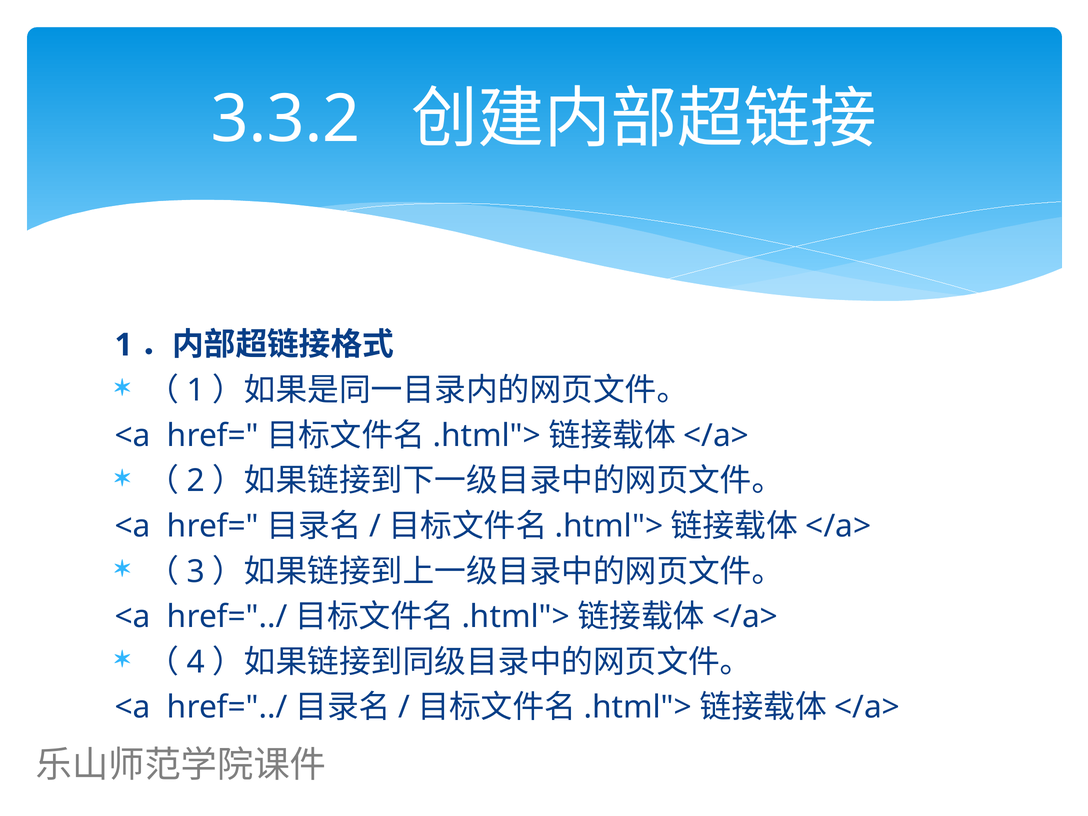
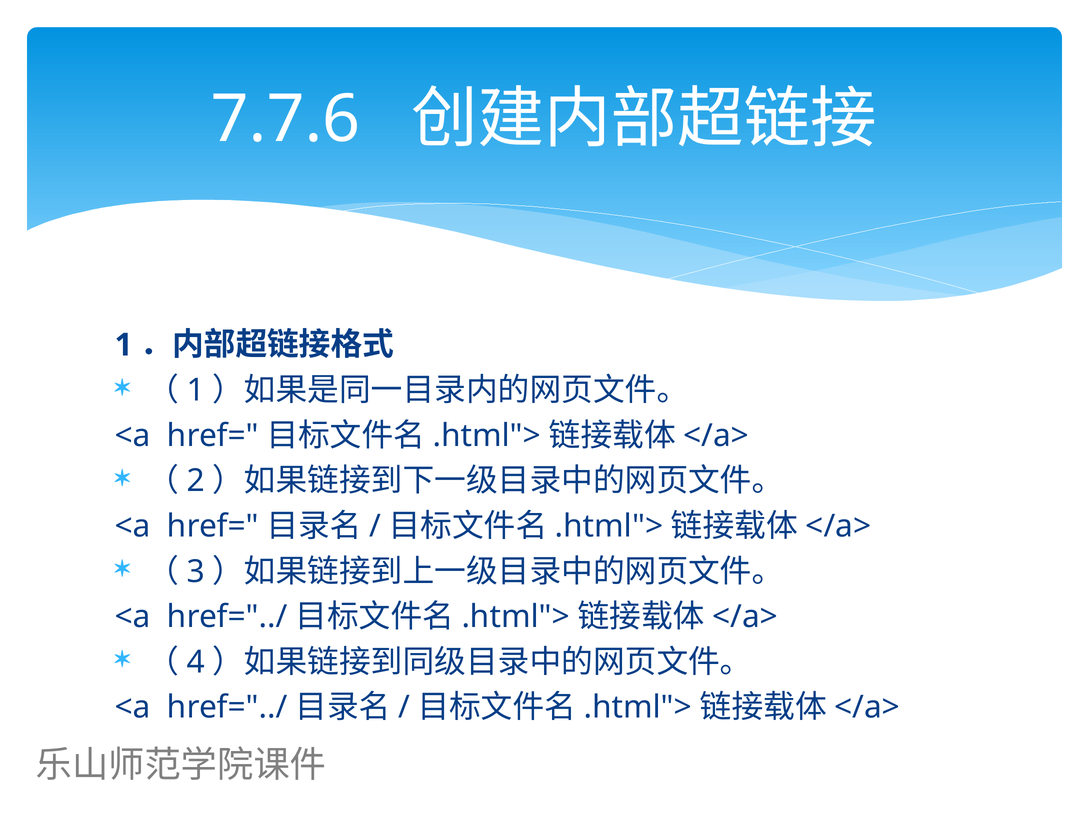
3.3.2: 3.3.2 -> 7.7.6 (286, 119)
